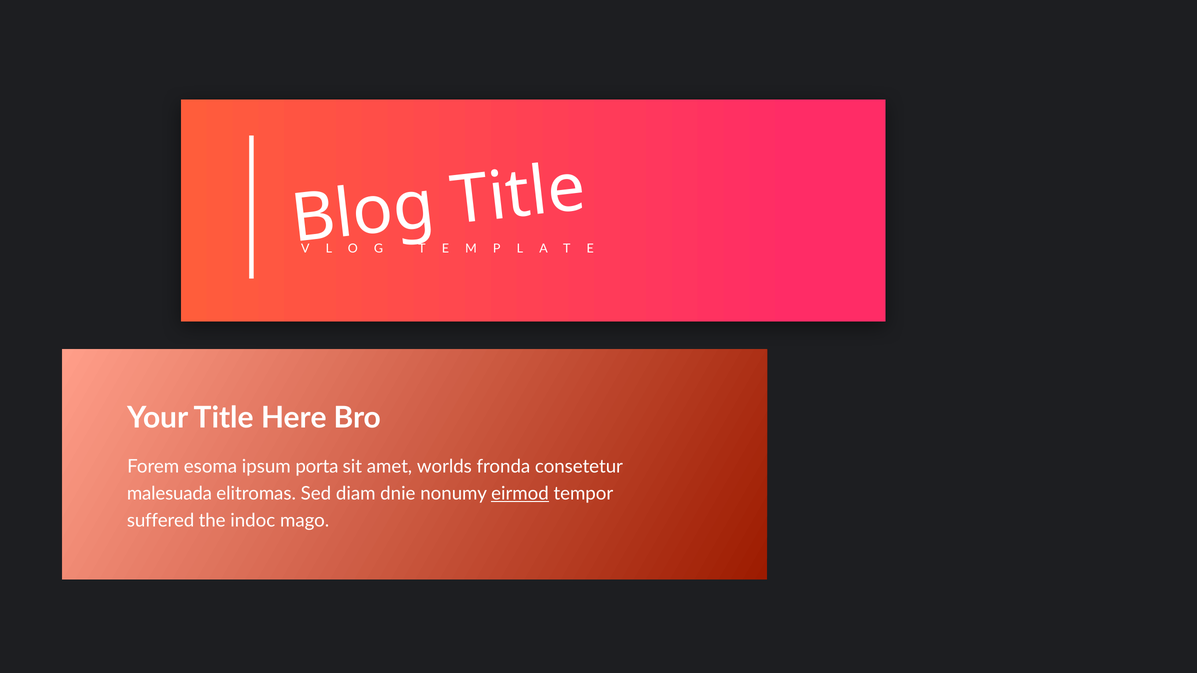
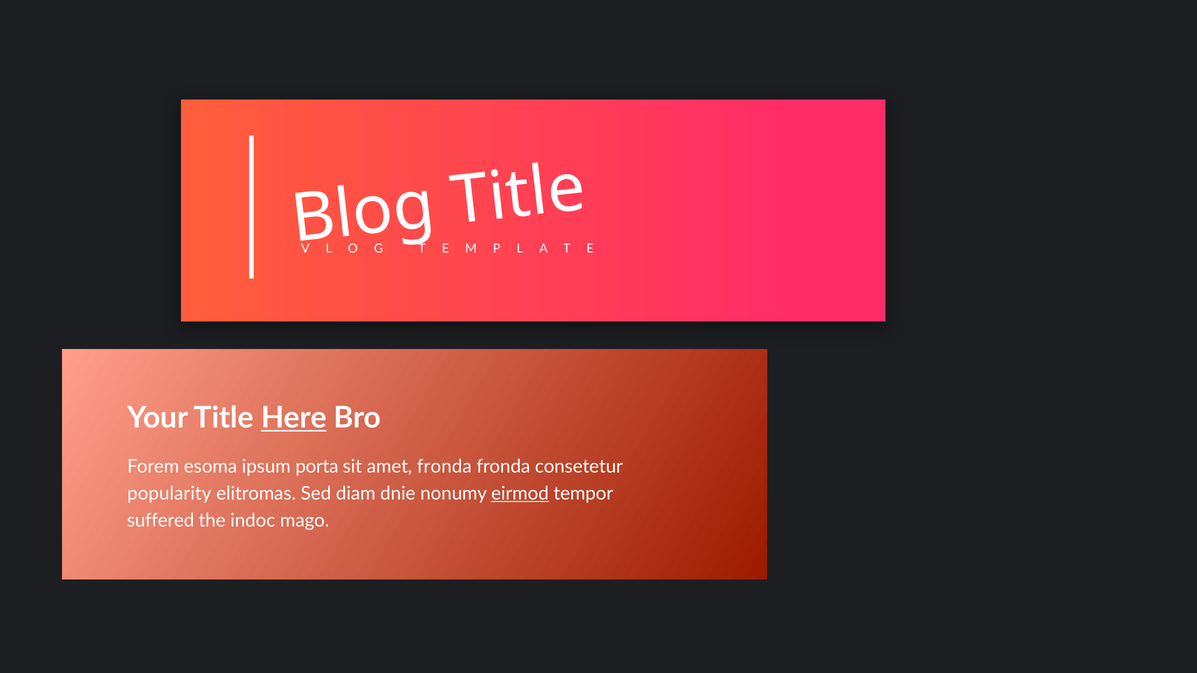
Here underline: none -> present (294, 418)
amet worlds: worlds -> fronda (444, 467)
malesuada: malesuada -> popularity (169, 494)
